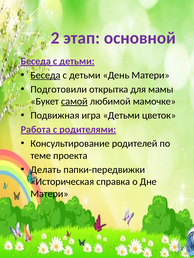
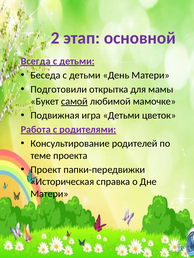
Беседа: Беседа -> Всегда (36, 61)
Беседа underline: present -> none (45, 75)
Делать: Делать -> Проект (46, 170)
